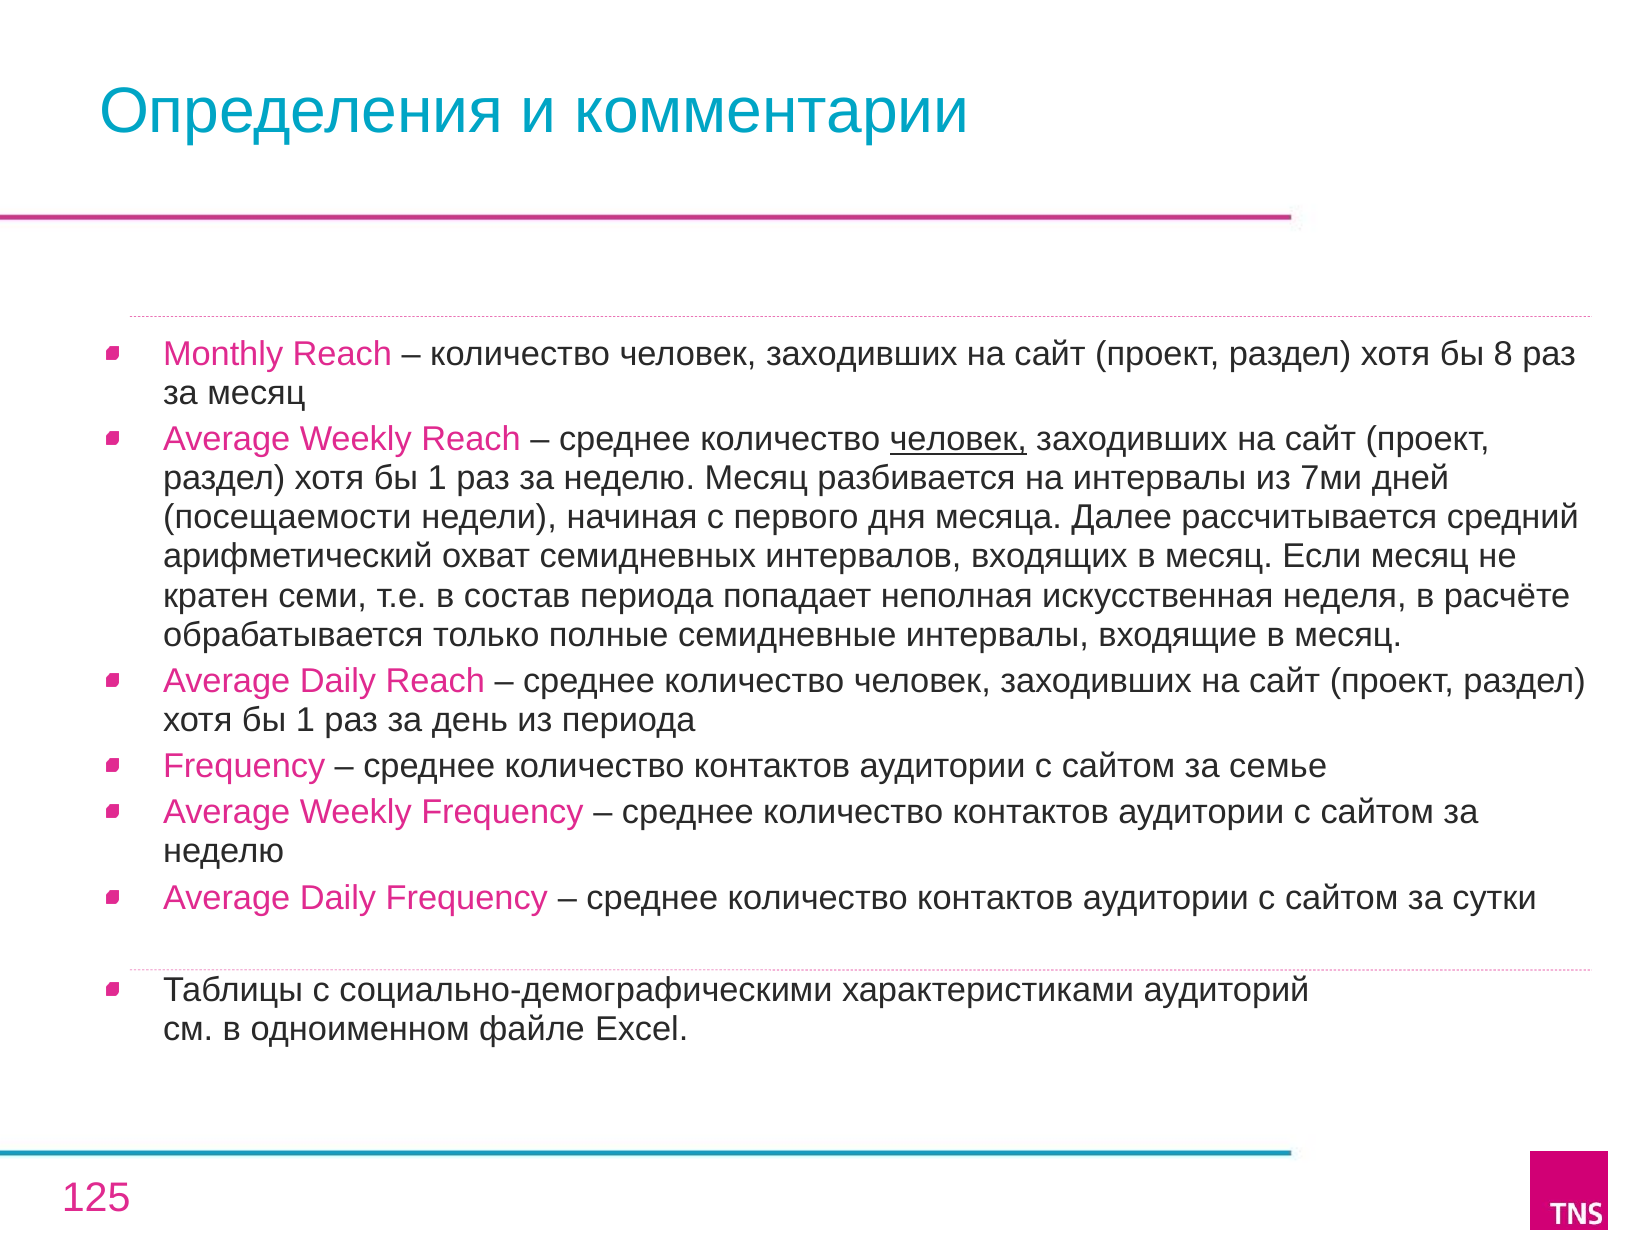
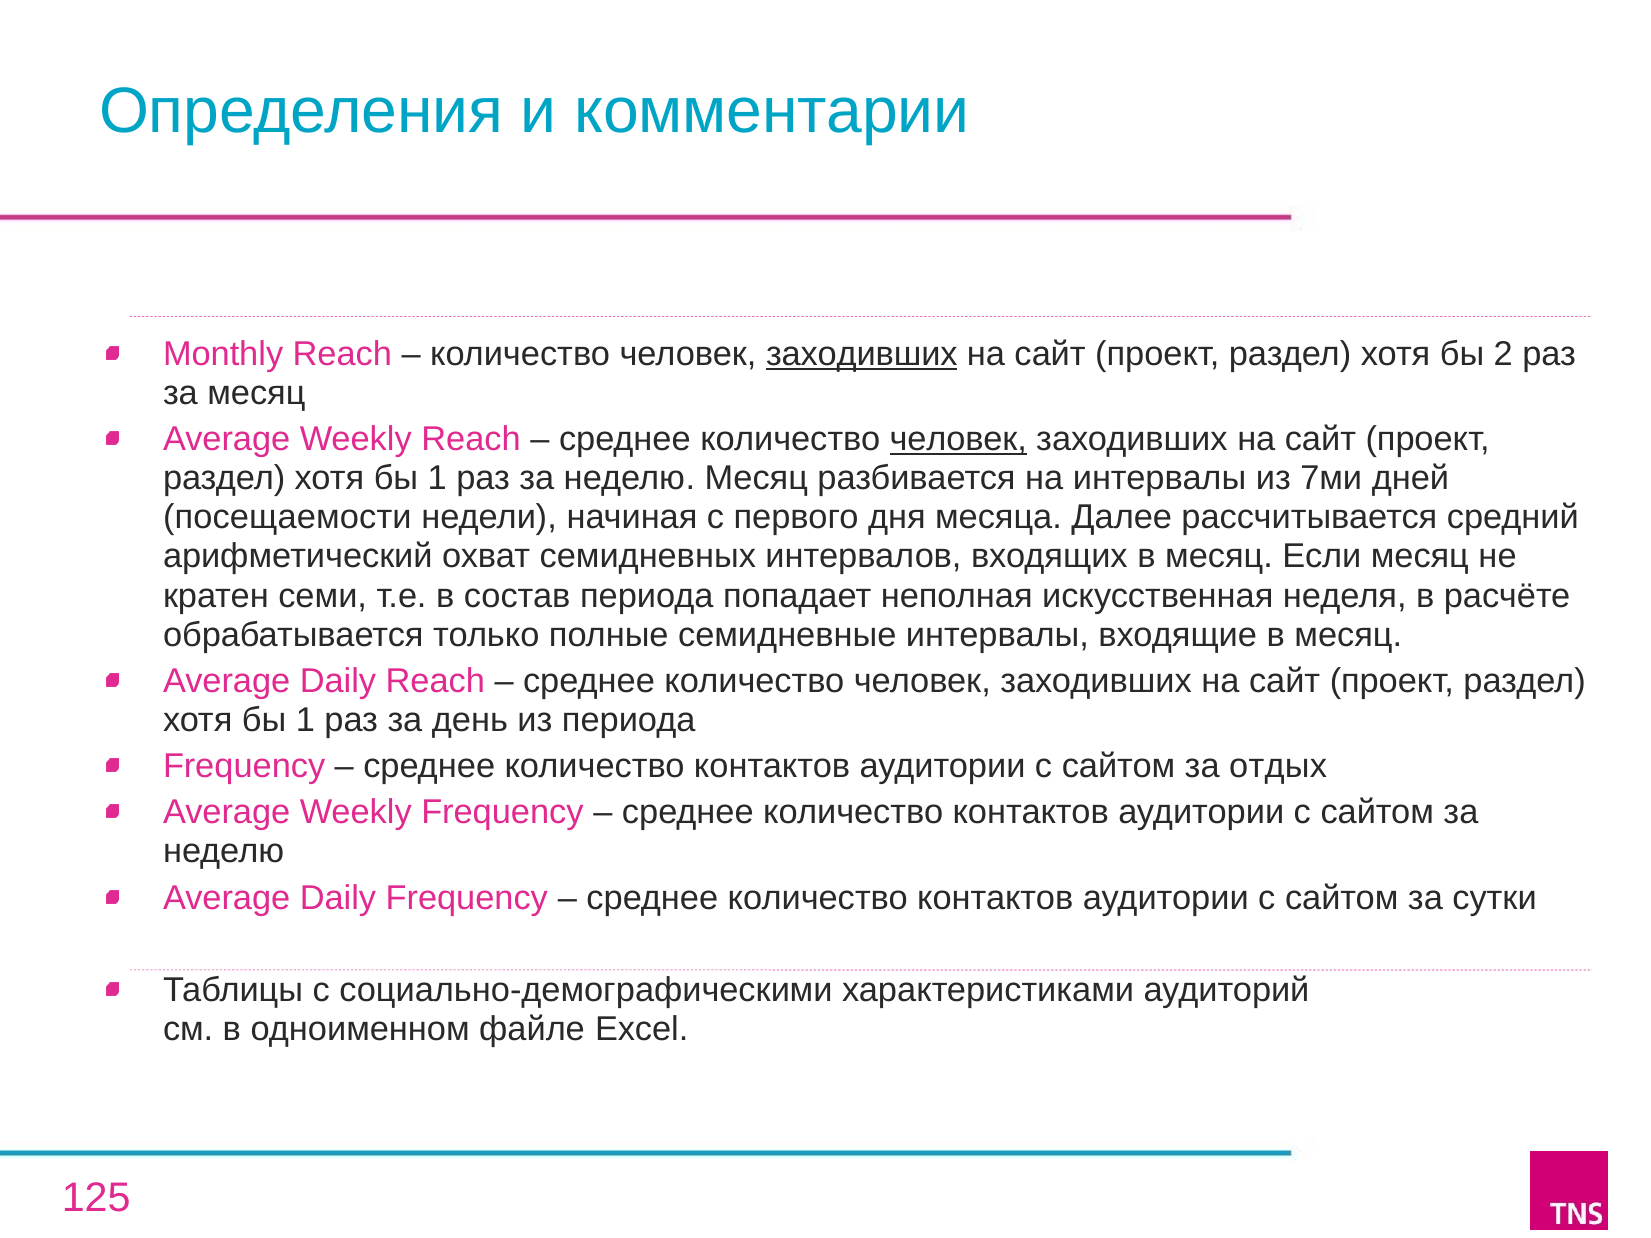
заходивших underline: none -> present (862, 354)
8: 8 -> 2 (1503, 354)
семье: семье -> отдых (1278, 767)
